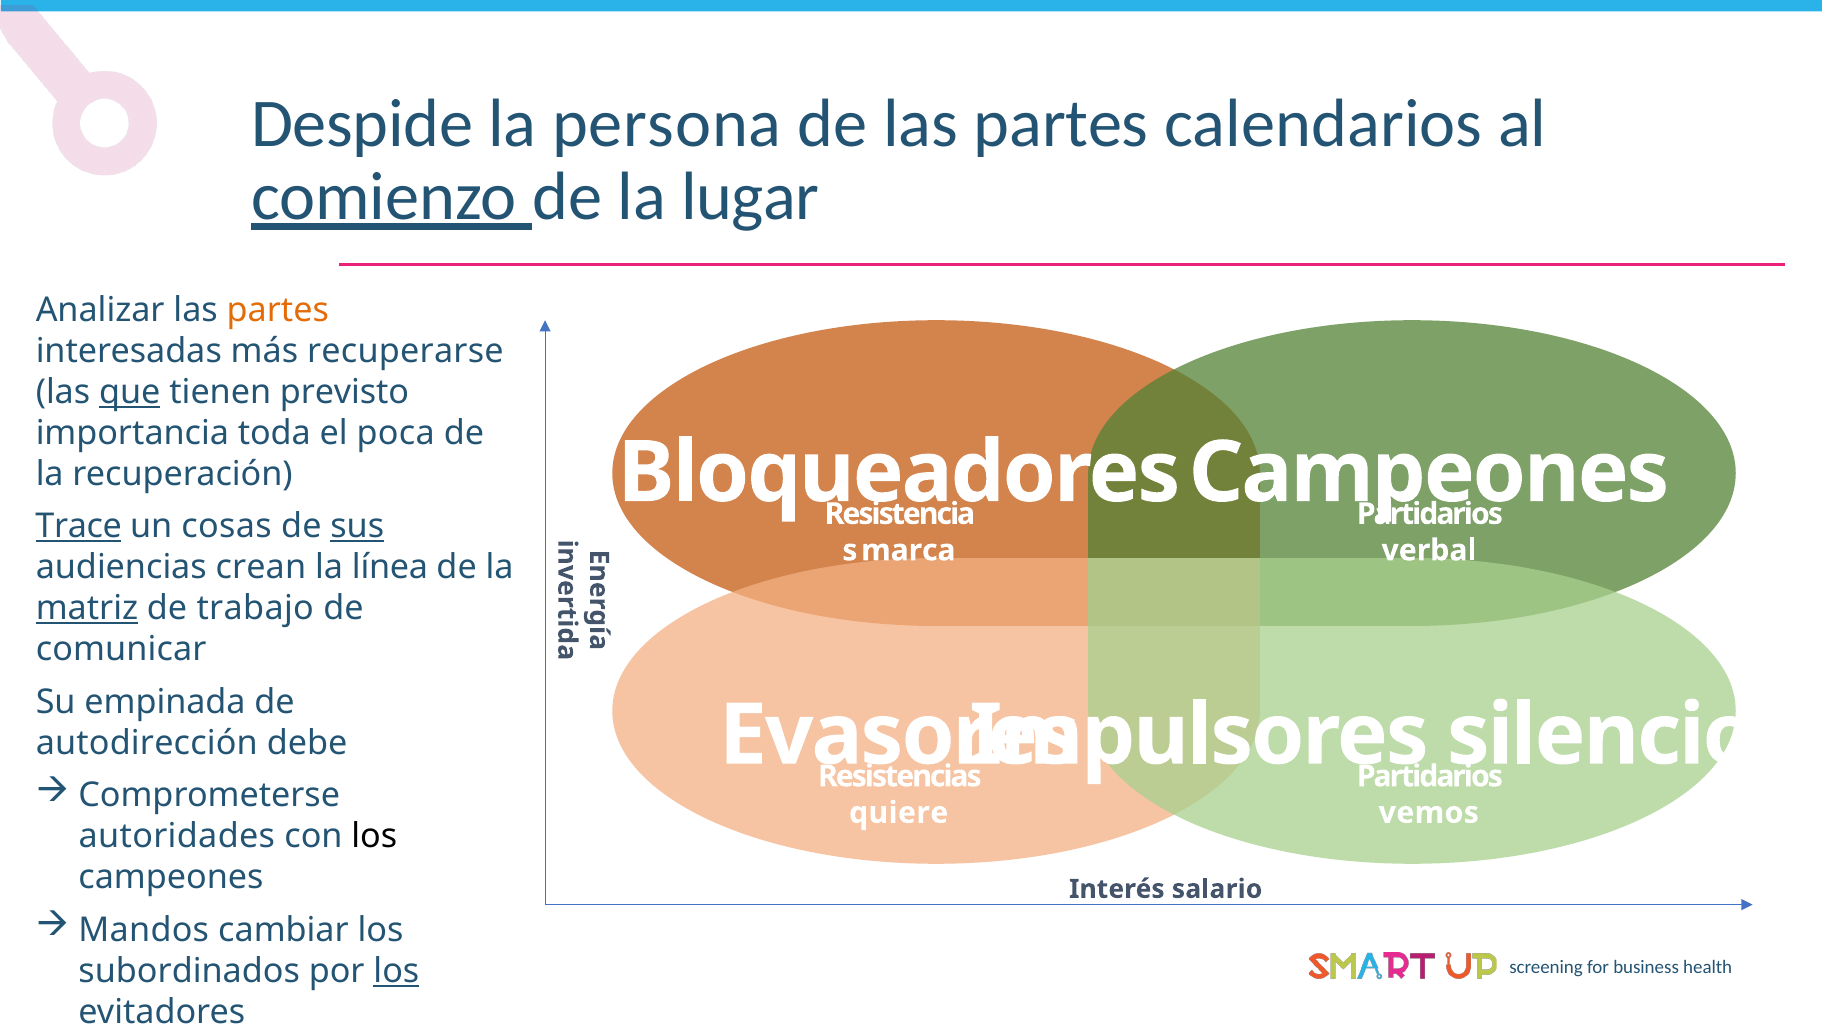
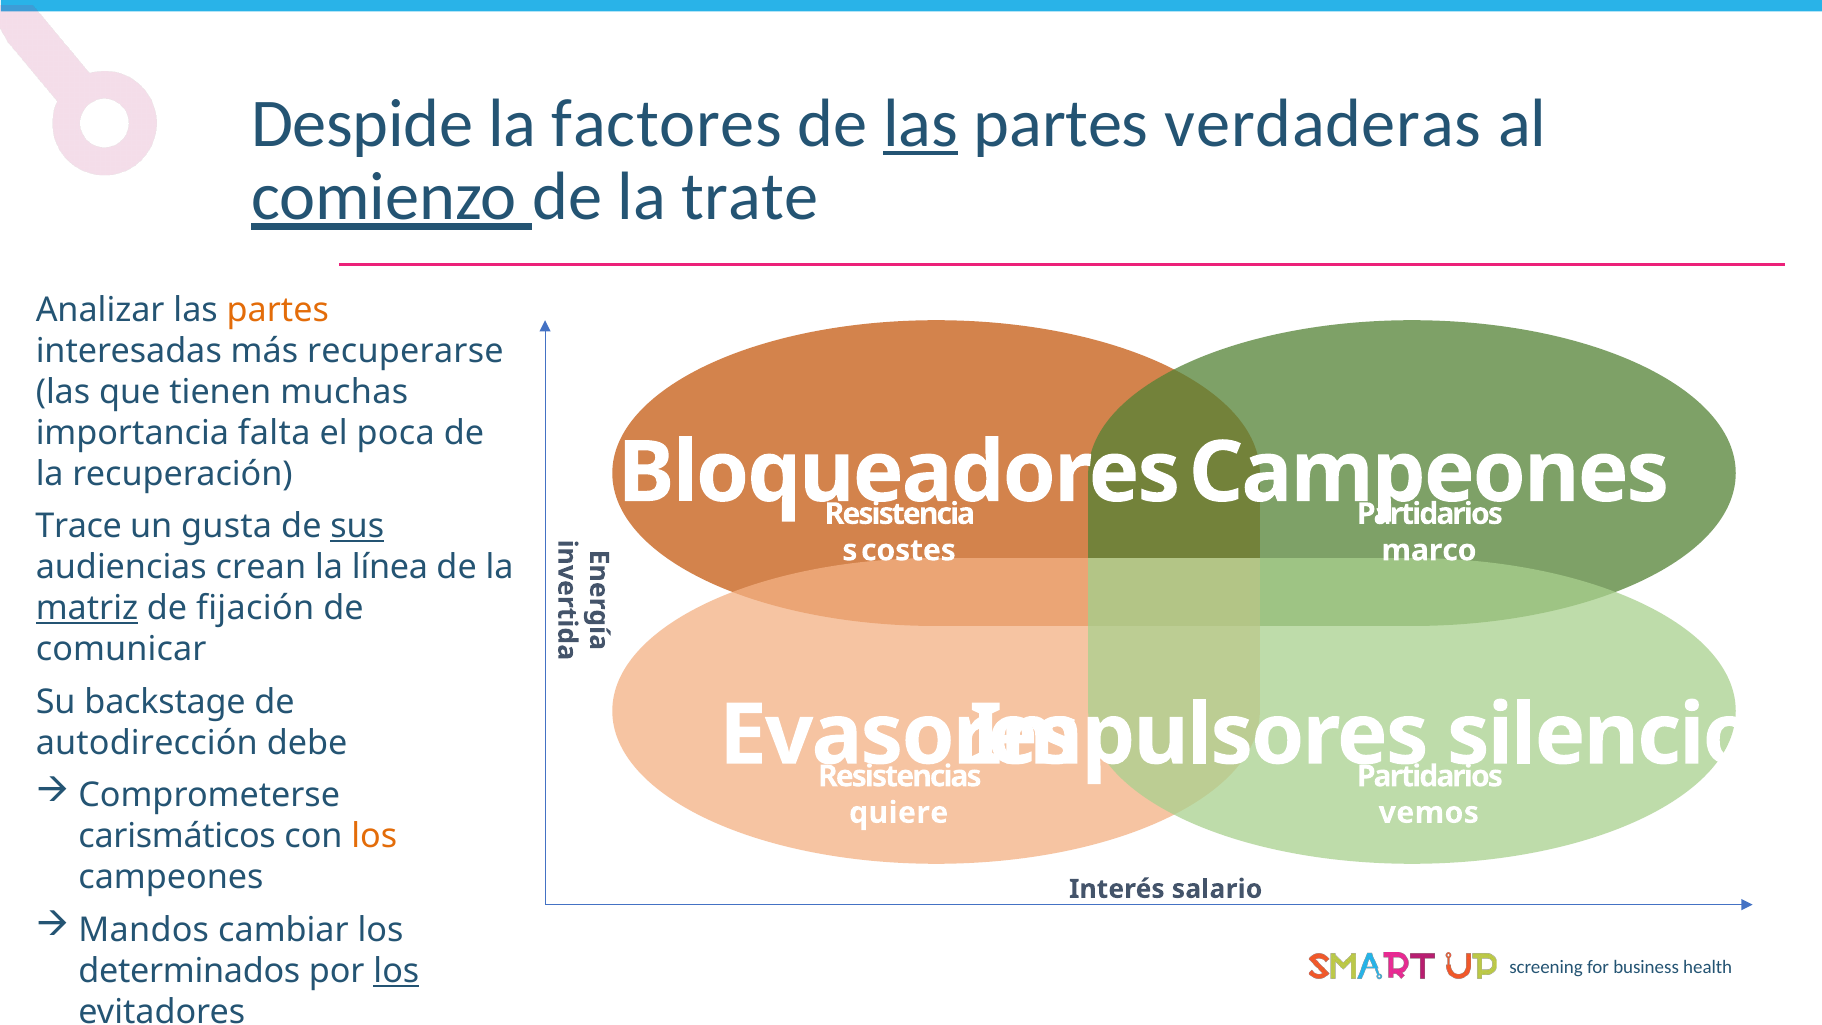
persona: persona -> factores (667, 123)
las underline: none -> present (921, 123)
calendarios: calendarios -> verdaderas (1323, 123)
lugar: lugar -> trate (750, 197)
que underline: present -> none (130, 392)
previsto: previsto -> muchas (344, 392)
toda: toda -> falta (274, 433)
Trace underline: present -> none (79, 527)
cosas: cosas -> gusta (227, 527)
marca: marca -> costes (908, 550)
verbal: verbal -> marco (1429, 550)
trabajo: trabajo -> fijación (255, 609)
empinada: empinada -> backstage (165, 702)
autoridades: autoridades -> carismáticos (177, 836)
los colour: black -> orange (374, 836)
subordinados: subordinados -> determinados (189, 971)
